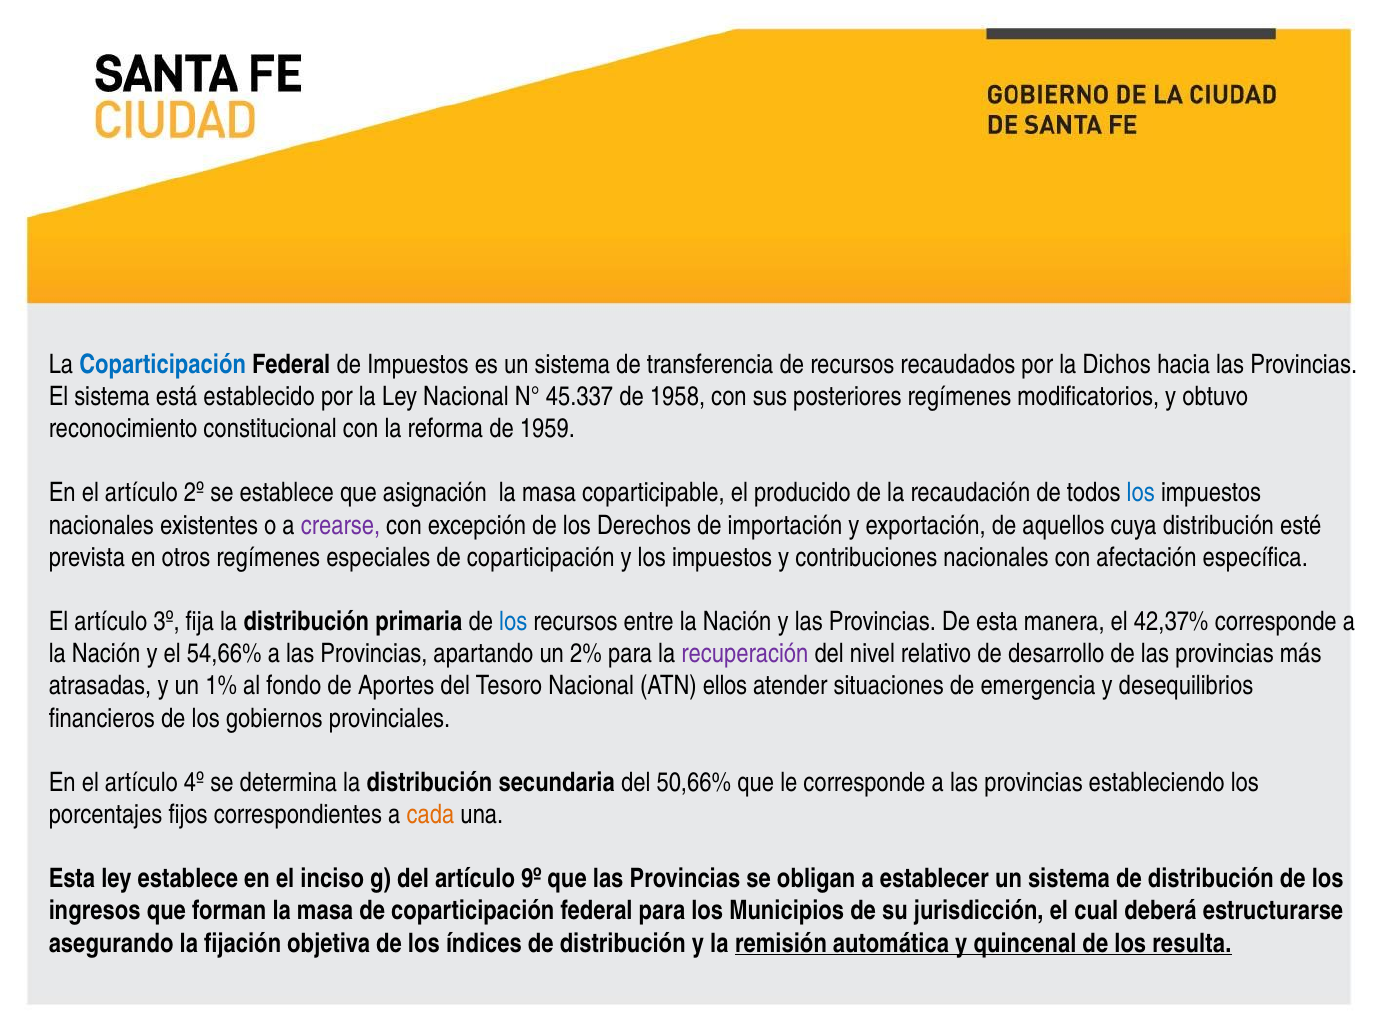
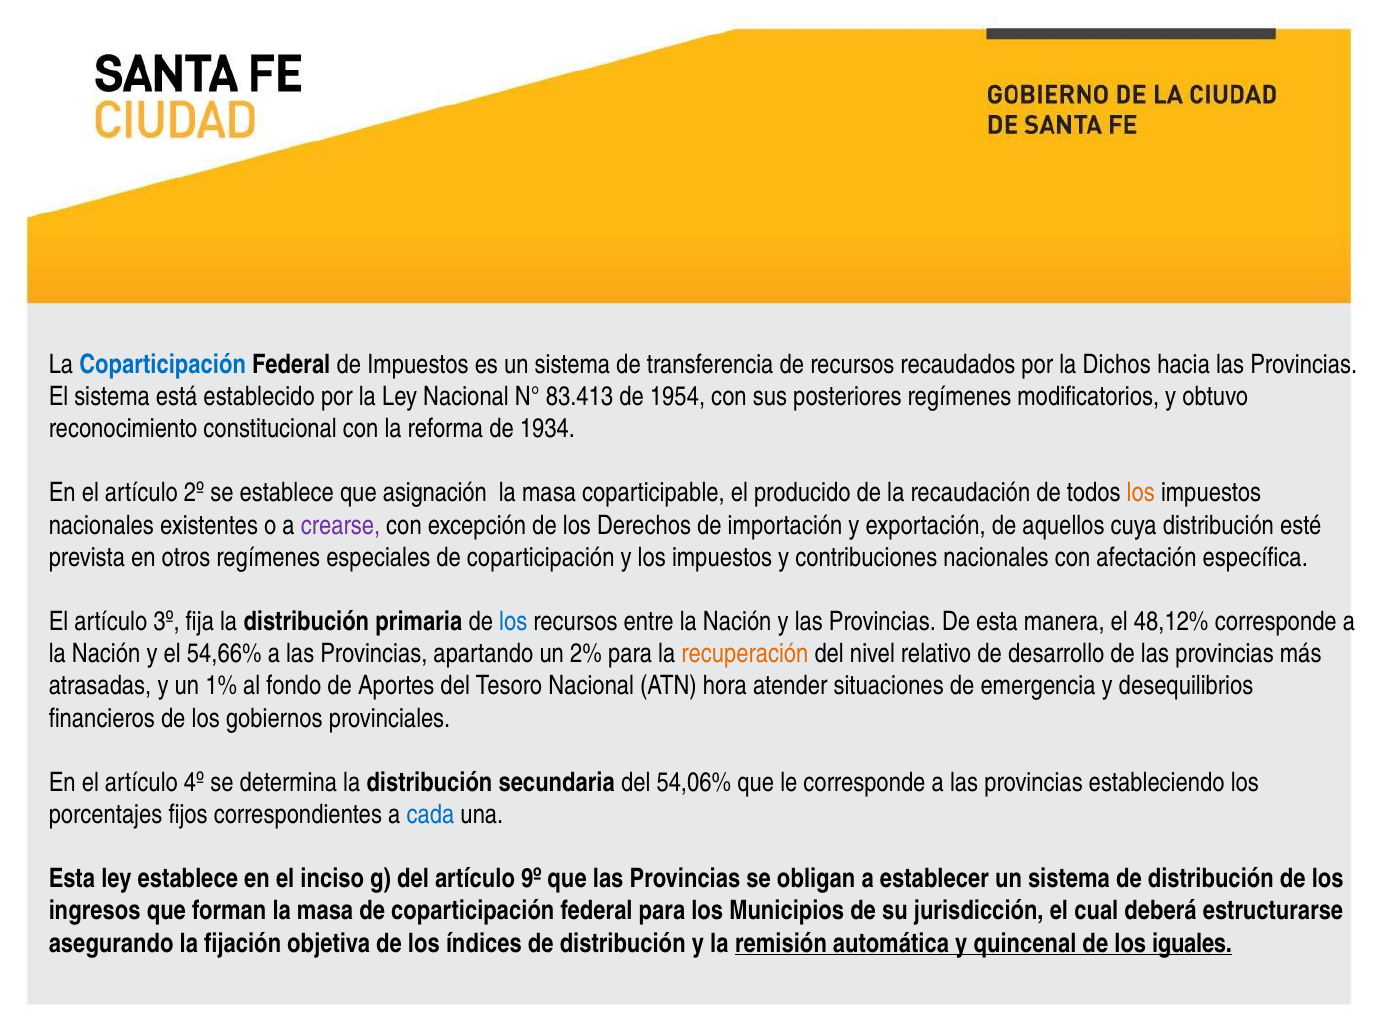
45.337: 45.337 -> 83.413 (580, 397)
1958: 1958 -> 1954 (678, 397)
1959: 1959 -> 1934 (548, 429)
los colour: blue -> orange (1141, 493)
42,37%: 42,37% -> 48,12% (1171, 622)
recuperación colour: purple -> orange (745, 654)
ellos: ellos -> hora (725, 686)
50,66%: 50,66% -> 54,06% (694, 783)
cada colour: orange -> blue (430, 815)
resulta: resulta -> iguales (1192, 944)
